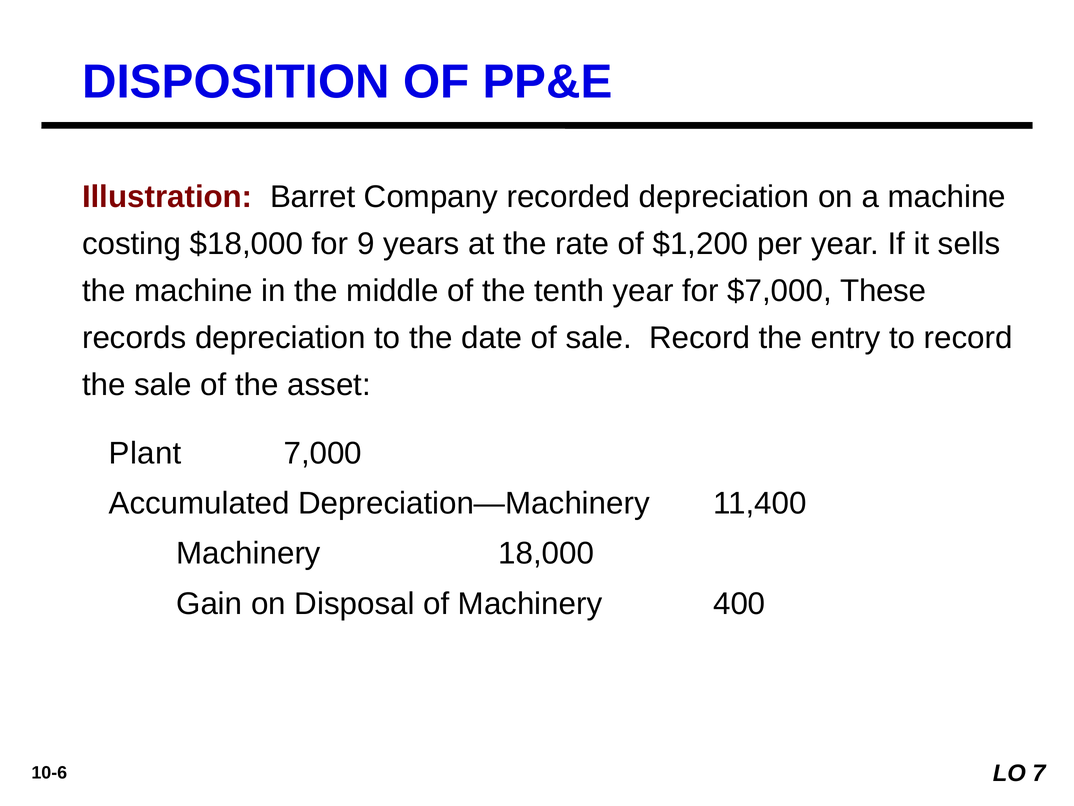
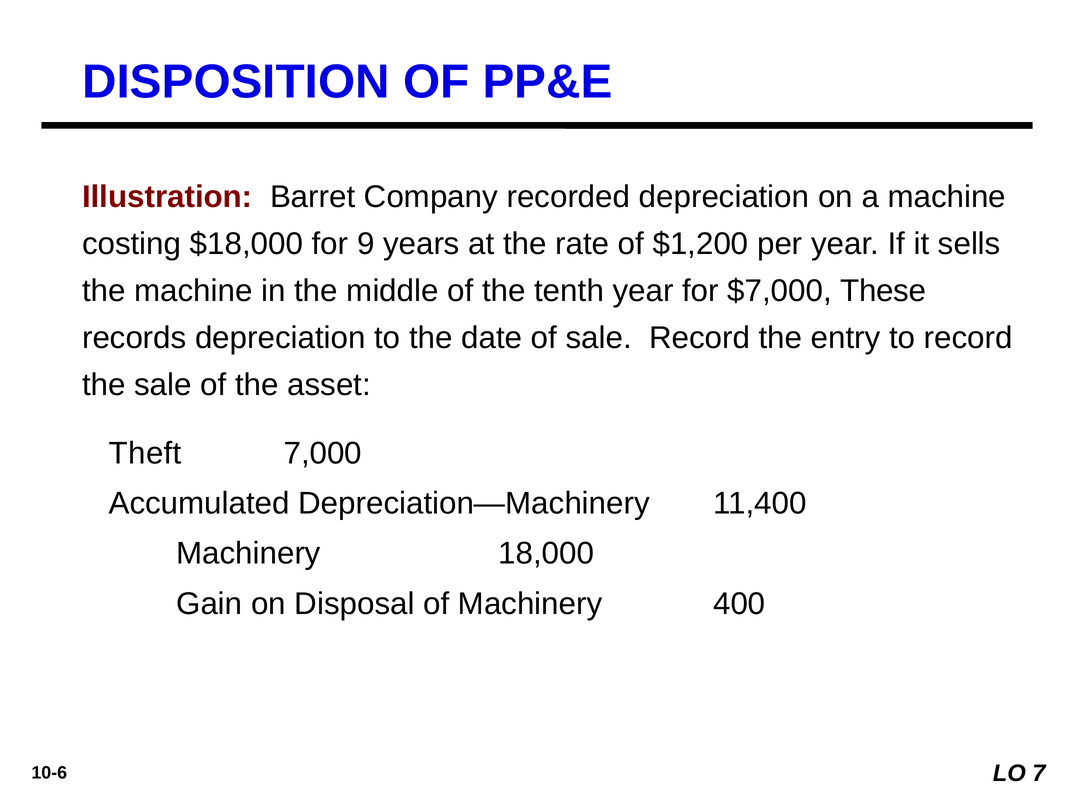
Plant: Plant -> Theft (145, 453)
